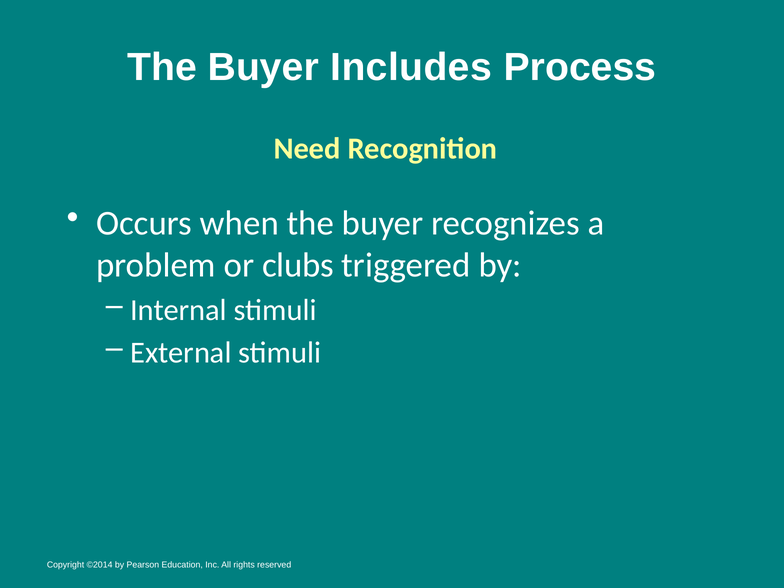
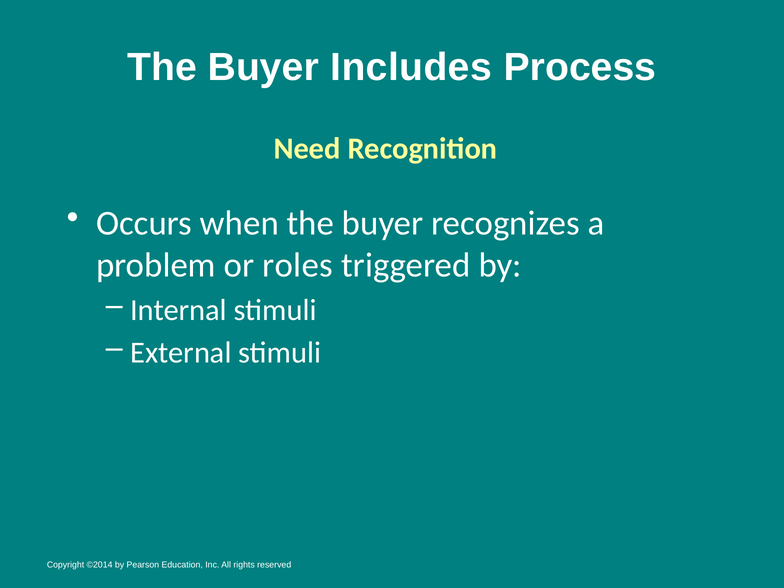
clubs: clubs -> roles (298, 265)
